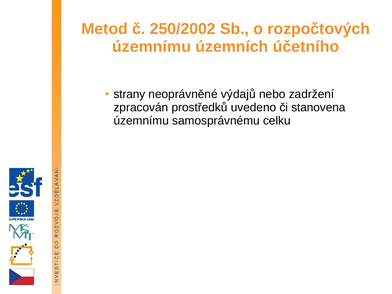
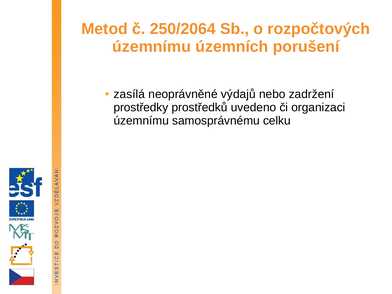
250/2002: 250/2002 -> 250/2064 (183, 29)
účetního: účetního -> porušení (306, 47)
strany: strany -> zasílá (129, 94)
zpracován: zpracován -> prostředky (141, 108)
stanovena: stanovena -> organizaci (318, 108)
